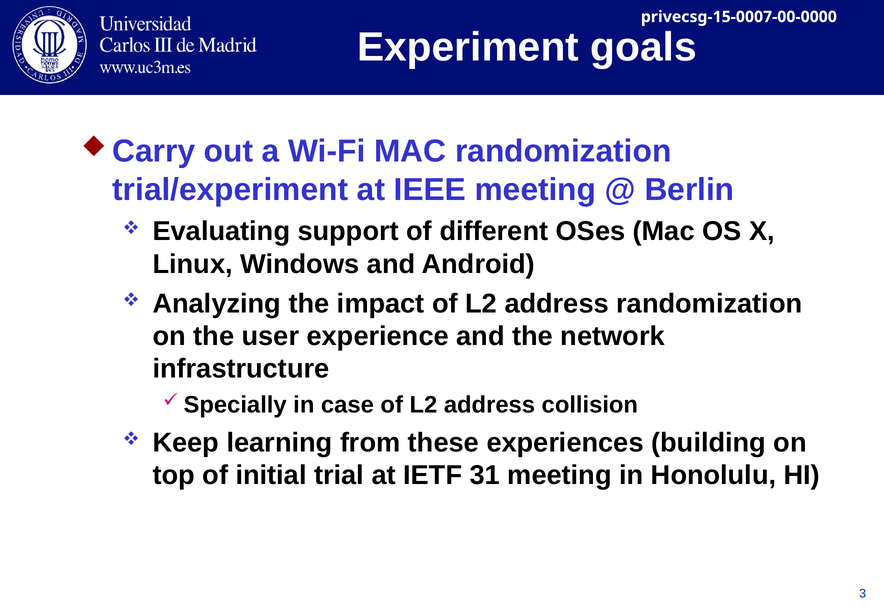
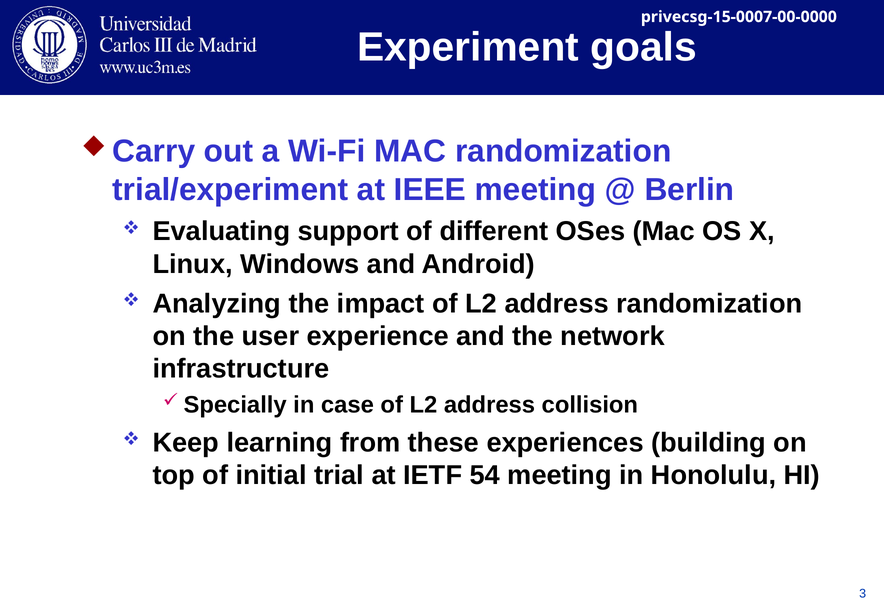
31: 31 -> 54 (485, 475)
